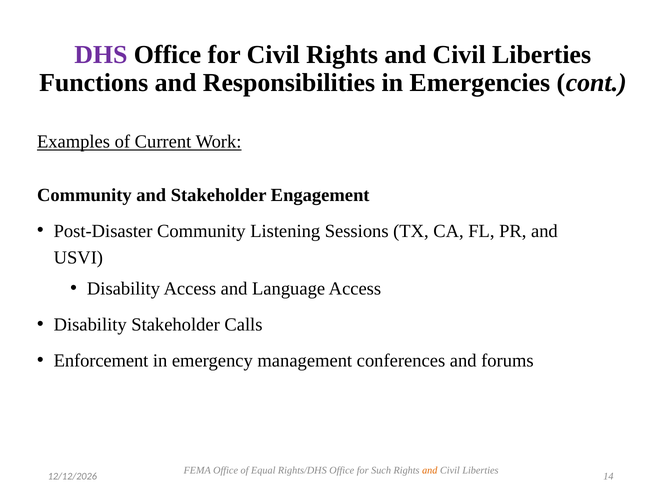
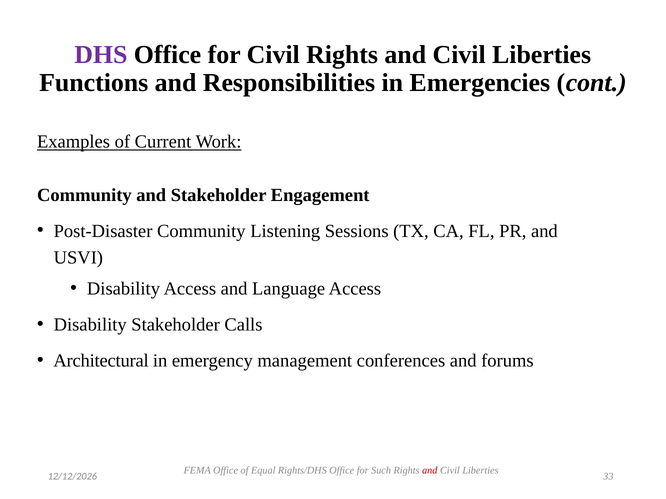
Enforcement: Enforcement -> Architectural (101, 361)
and colour: orange -> red (430, 471)
14: 14 -> 33 (608, 477)
